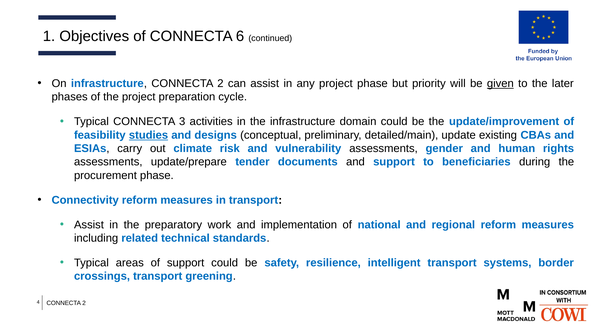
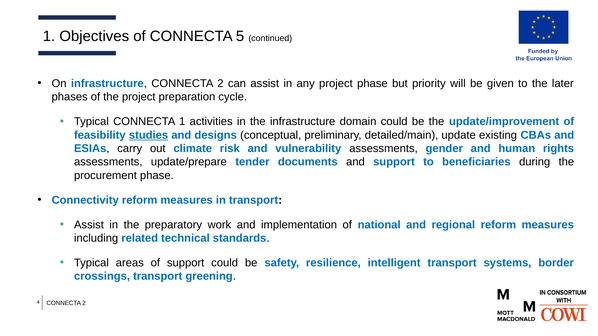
6: 6 -> 5 (240, 36)
given underline: present -> none (500, 84)
CONNECTA 3: 3 -> 1 (182, 122)
